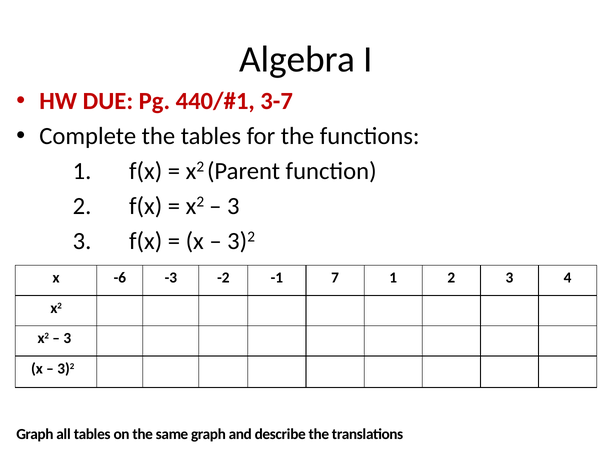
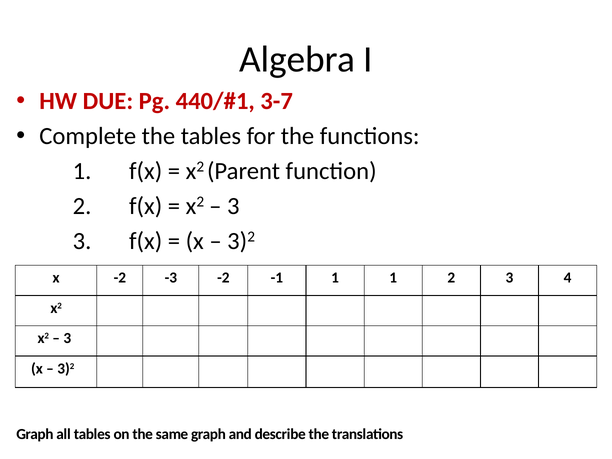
x -6: -6 -> -2 (120, 278)
-1 7: 7 -> 1 (335, 278)
